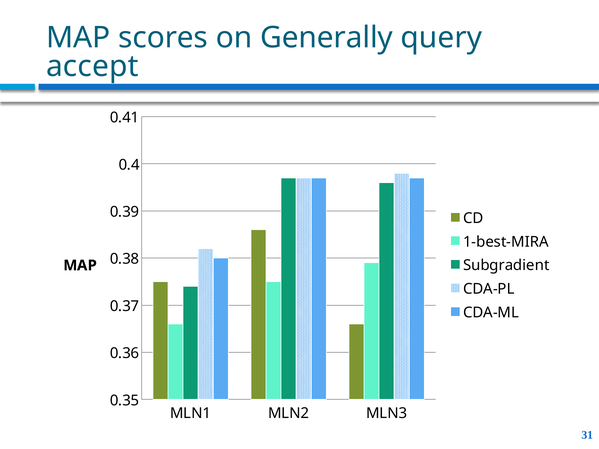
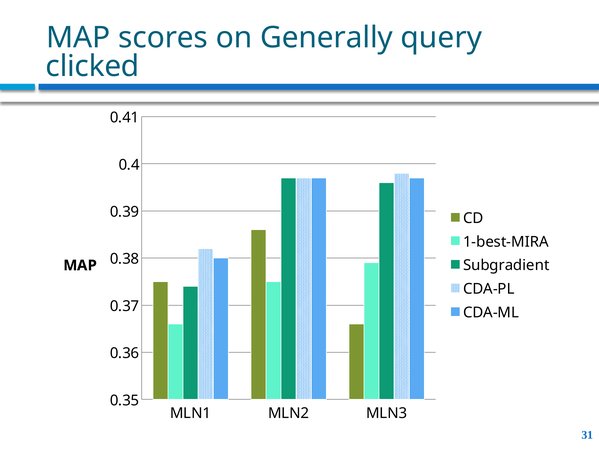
accept: accept -> clicked (93, 66)
